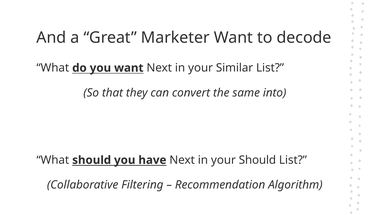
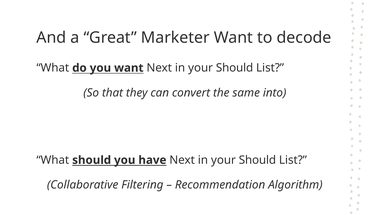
Similar: Similar -> Should (235, 68)
